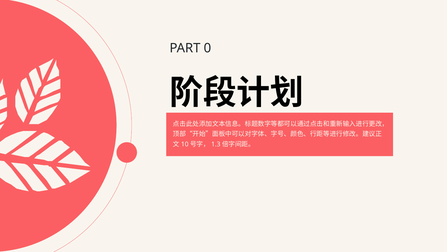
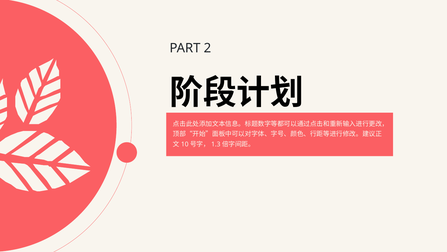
0: 0 -> 2 (207, 48)
